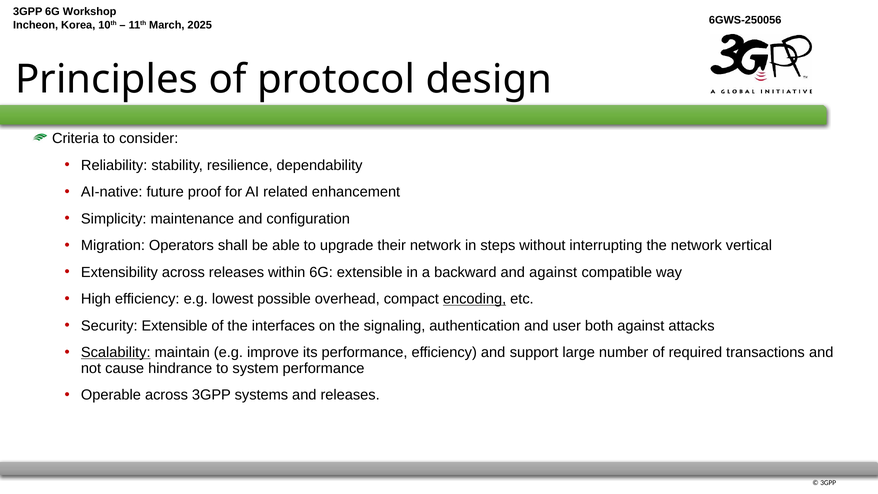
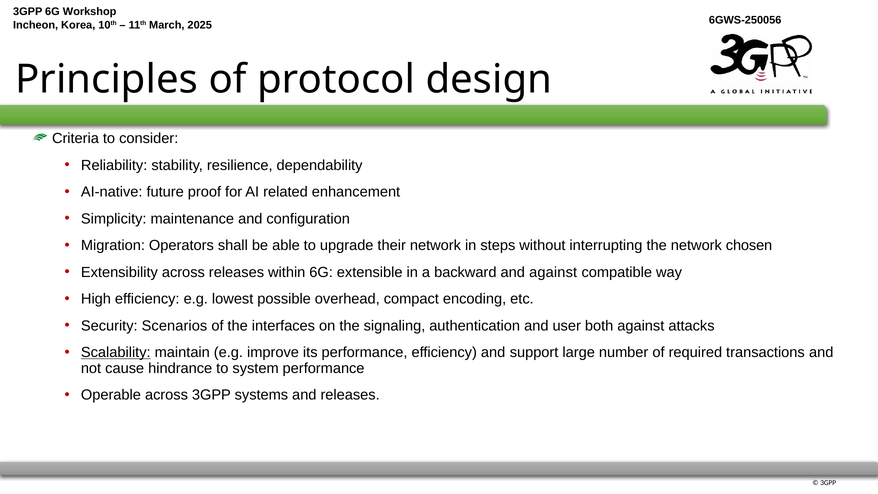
vertical: vertical -> chosen (749, 245)
encoding underline: present -> none (475, 299)
Security Extensible: Extensible -> Scenarios (174, 326)
